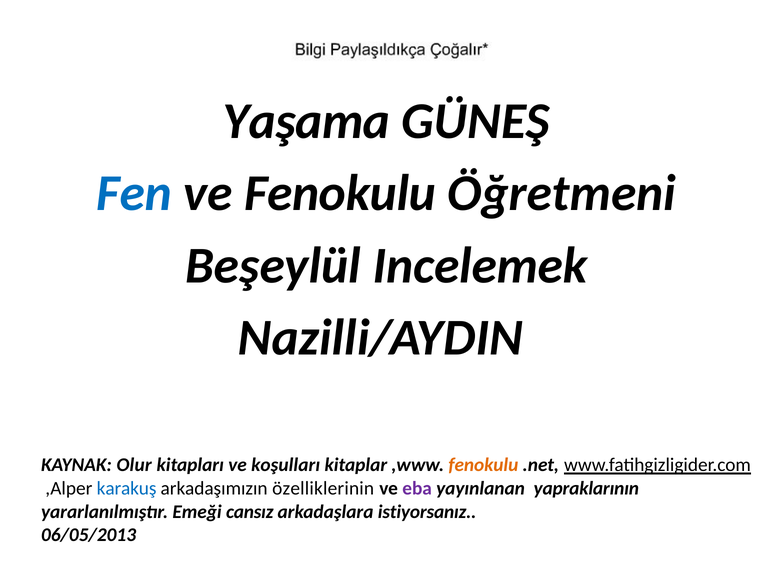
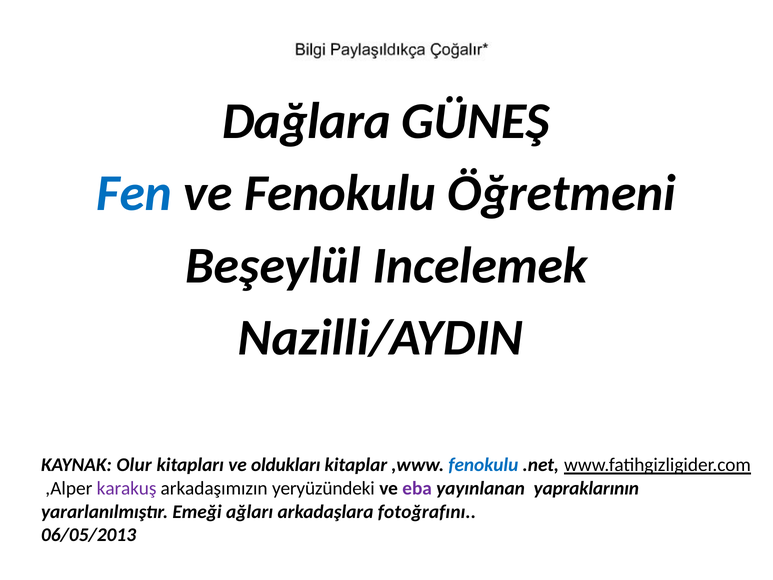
Yaşama: Yaşama -> Dağlara (306, 121)
koşulları: koşulları -> oldukları (286, 465)
fenokulu colour: orange -> blue (483, 465)
karakuş colour: blue -> purple (127, 488)
özelliklerinin: özelliklerinin -> yeryüzündeki (323, 488)
cansız: cansız -> ağları (250, 511)
istiyorsanız: istiyorsanız -> fotoğrafını (427, 511)
